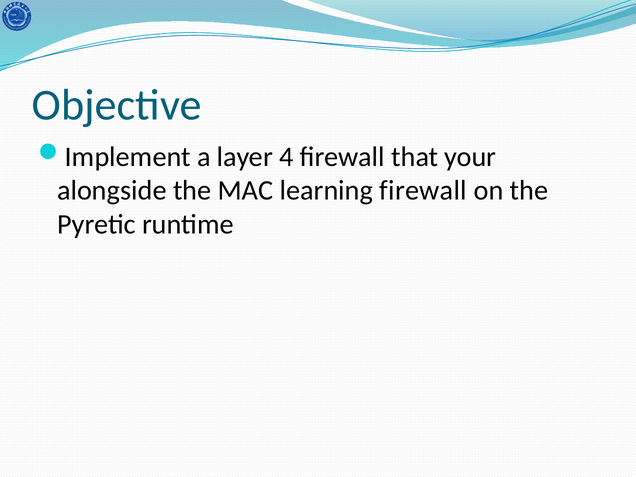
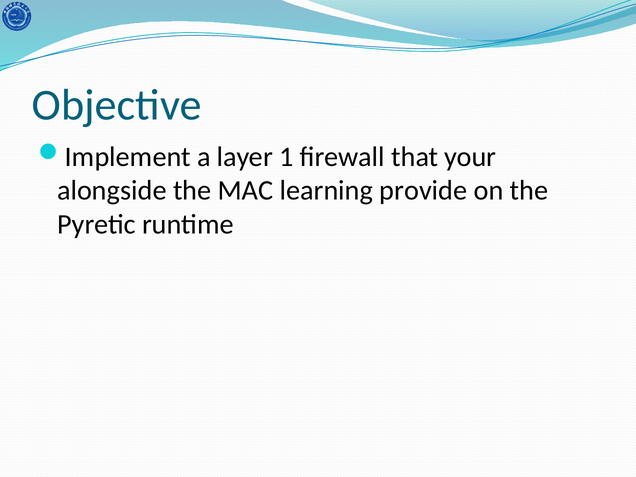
4: 4 -> 1 (286, 157)
learning firewall: firewall -> provide (423, 191)
